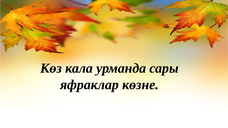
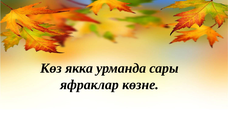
кала: кала -> якка (79, 68)
